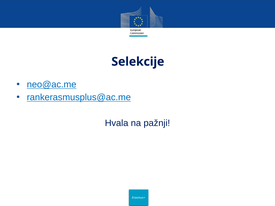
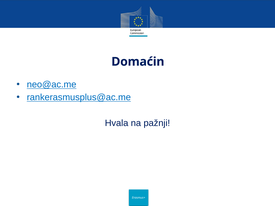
Selekcije: Selekcije -> Domaćin (138, 62)
